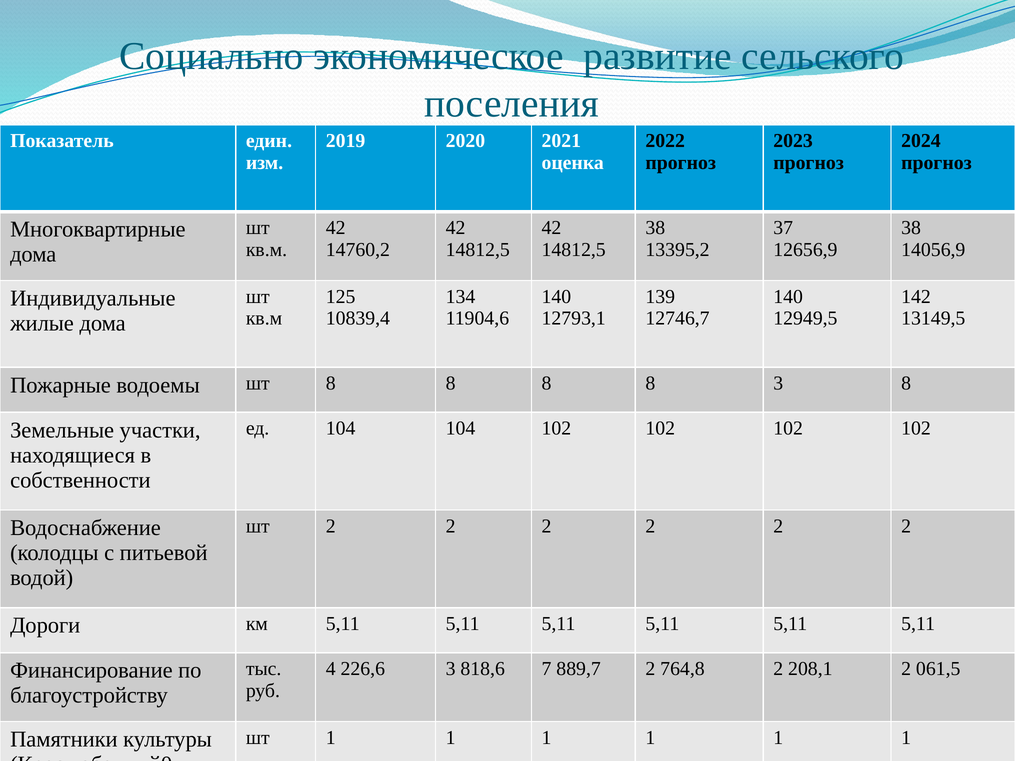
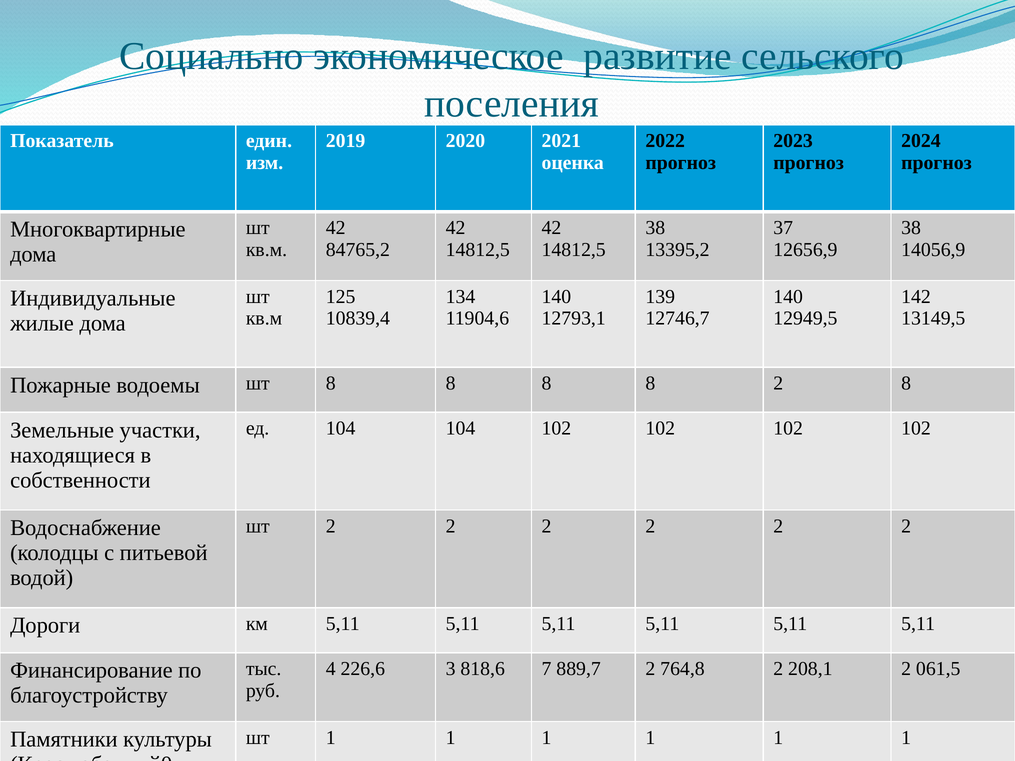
14760,2: 14760,2 -> 84765,2 (358, 250)
8 3: 3 -> 2 (778, 384)
